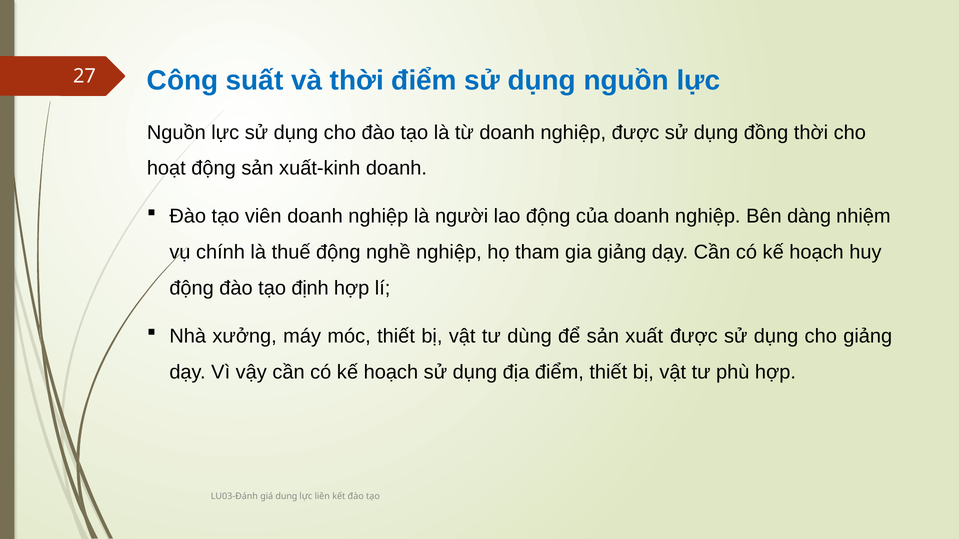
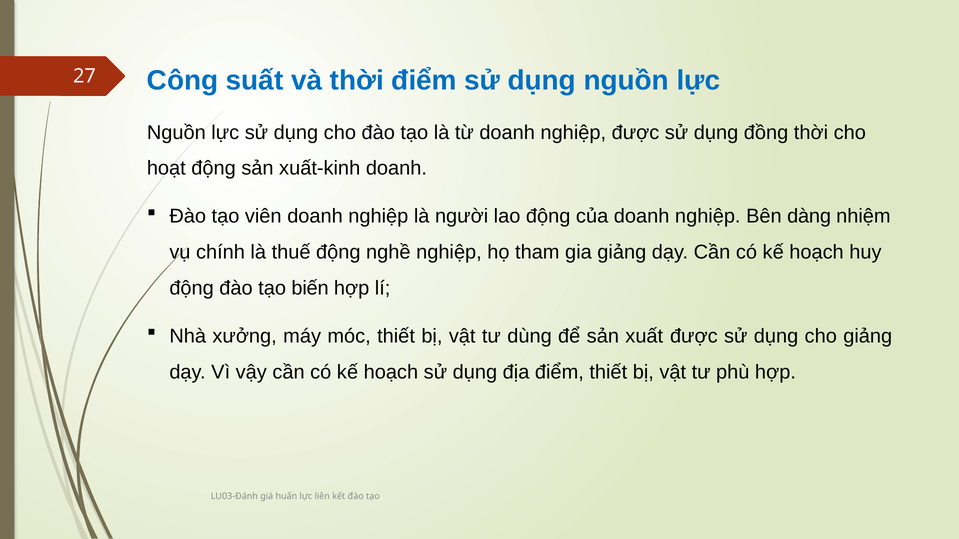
định: định -> biến (310, 288)
dung: dung -> huấn (286, 497)
